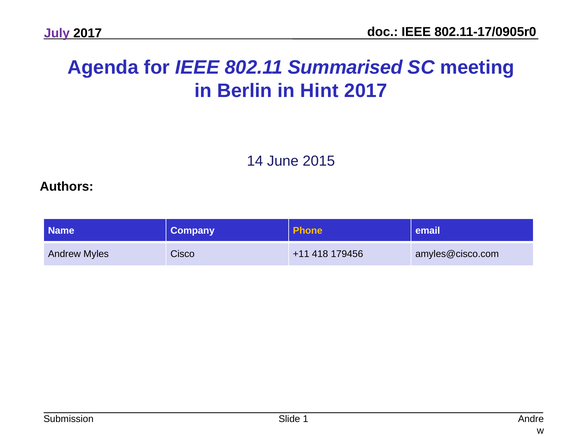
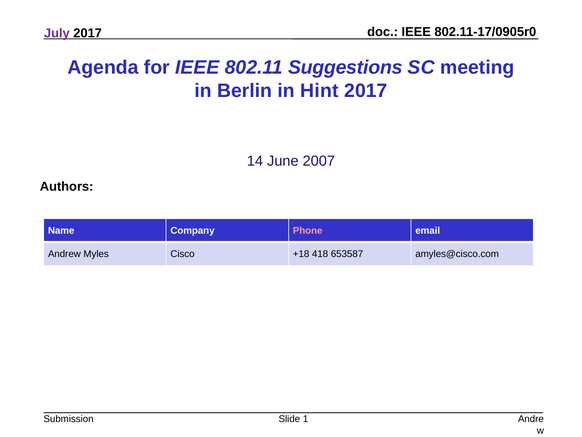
Summarised: Summarised -> Suggestions (345, 67)
2015: 2015 -> 2007 (319, 161)
Phone colour: yellow -> pink (308, 230)
+11: +11 -> +18 (301, 254)
179456: 179456 -> 653587 (347, 254)
